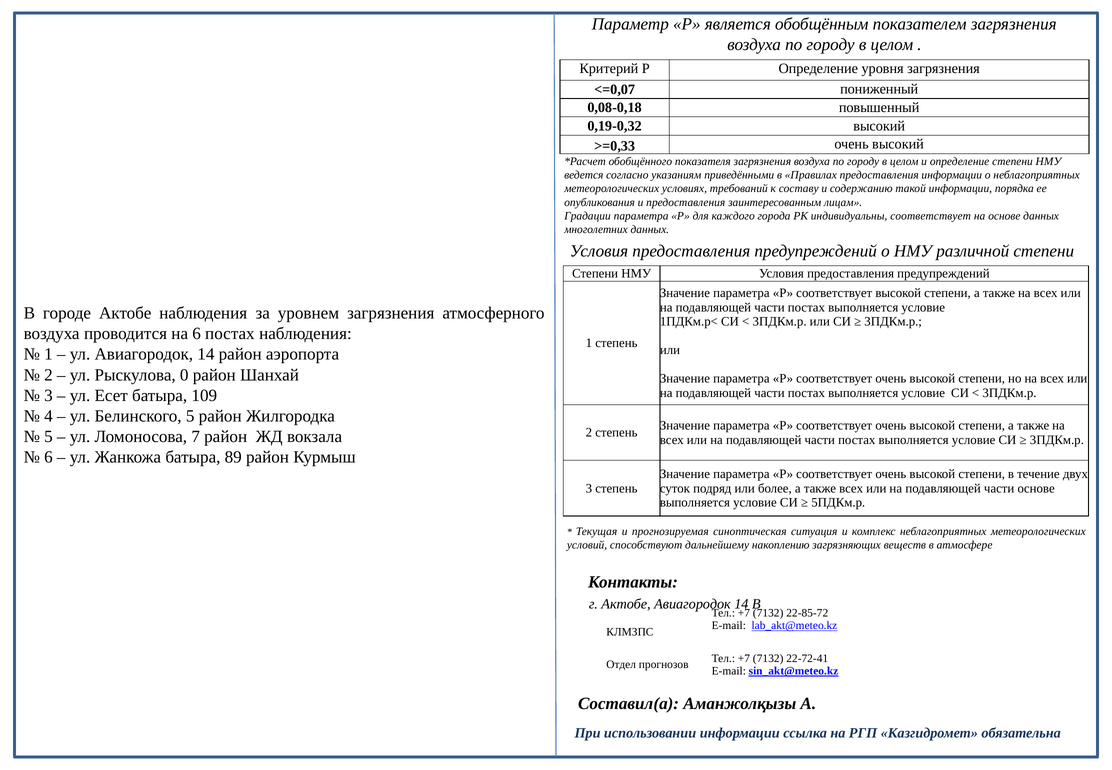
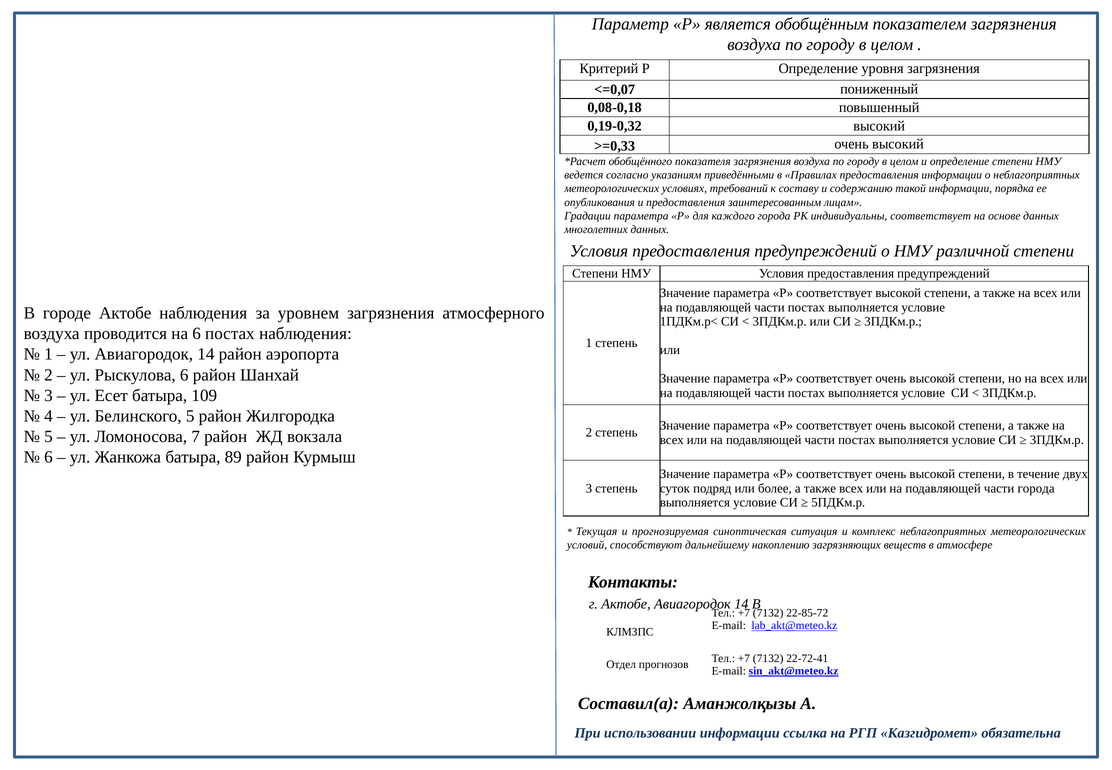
Рыскулова 0: 0 -> 6 (184, 375)
части основе: основе -> города (1036, 488)
